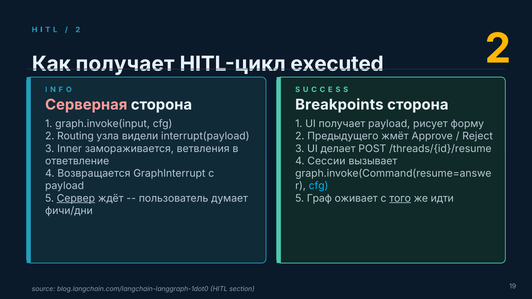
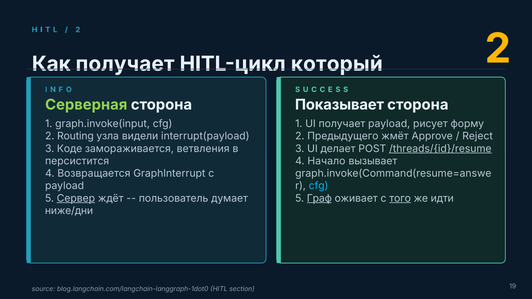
executed: executed -> который (337, 64)
Серверная colour: pink -> light green (86, 105)
Breakpoints: Breakpoints -> Показывает (339, 105)
Inner: Inner -> Коде (70, 149)
/threads/{id}/resume underline: none -> present (440, 149)
ответвление: ответвление -> персистится (77, 161)
Сессии: Сессии -> Начало (326, 161)
Граф underline: none -> present (319, 198)
фичи/дни: фичи/дни -> ниже/дни (69, 211)
